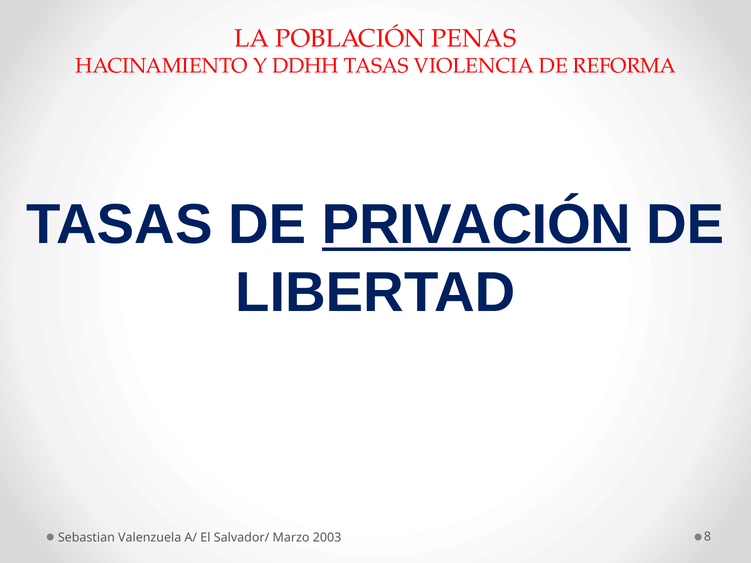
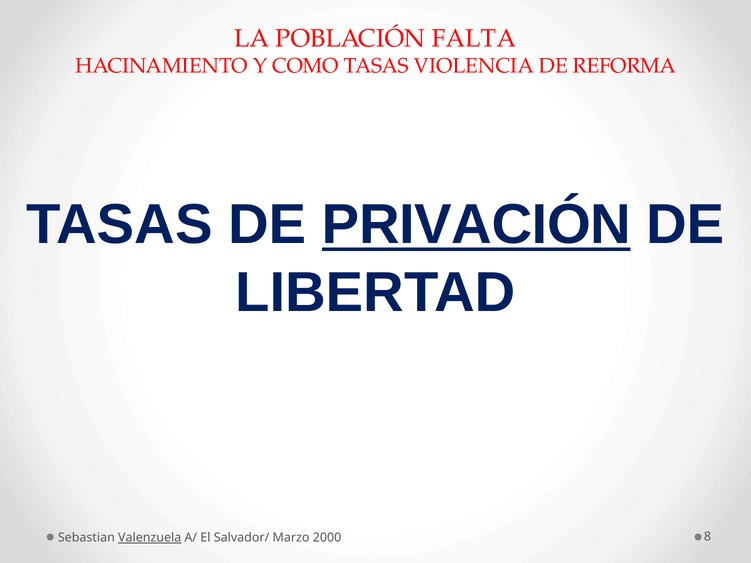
PENAS: PENAS -> FALTA (474, 38)
DDHH: DDHH -> COMO (305, 66)
Valenzuela underline: none -> present (150, 538)
2003: 2003 -> 2000 (327, 538)
